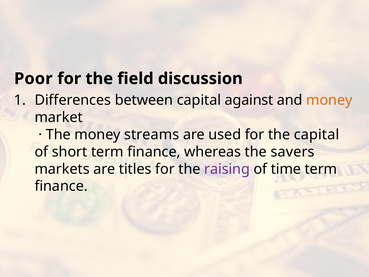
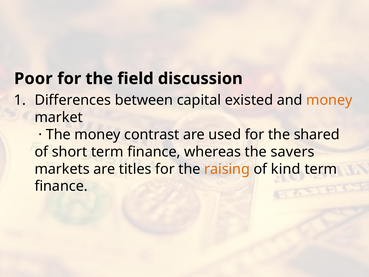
against: against -> existed (249, 100)
streams: streams -> contrast (152, 135)
the capital: capital -> shared (317, 135)
raising colour: purple -> orange (227, 169)
time: time -> kind (286, 169)
